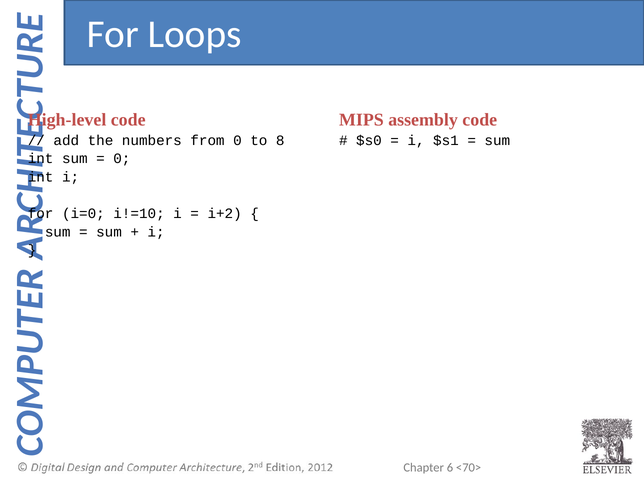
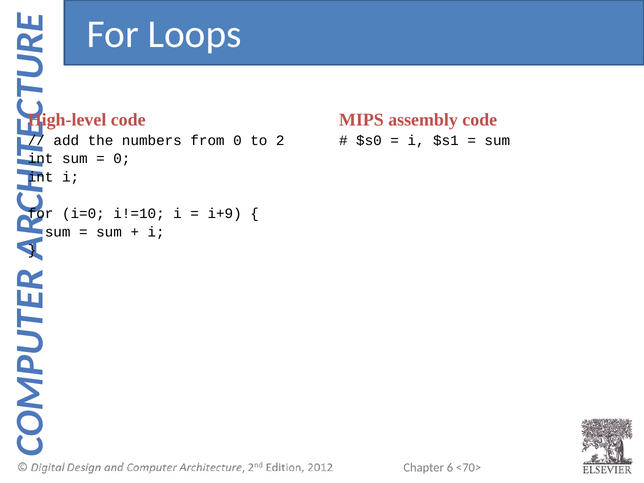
8: 8 -> 2 (280, 140)
i+2: i+2 -> i+9 (225, 214)
